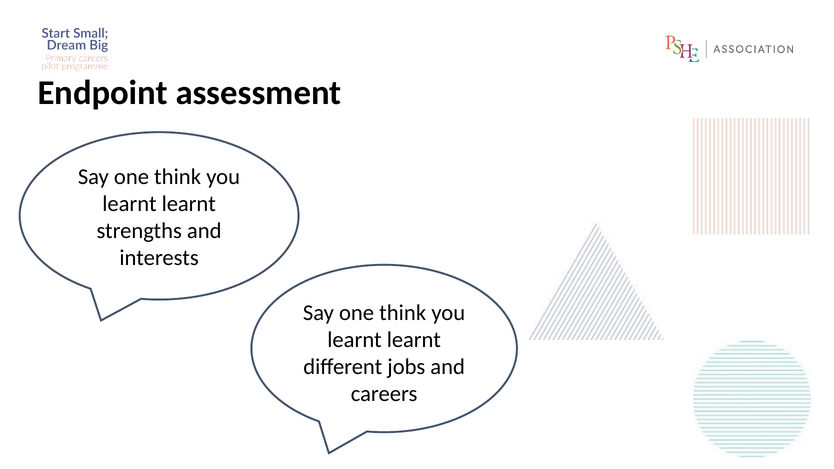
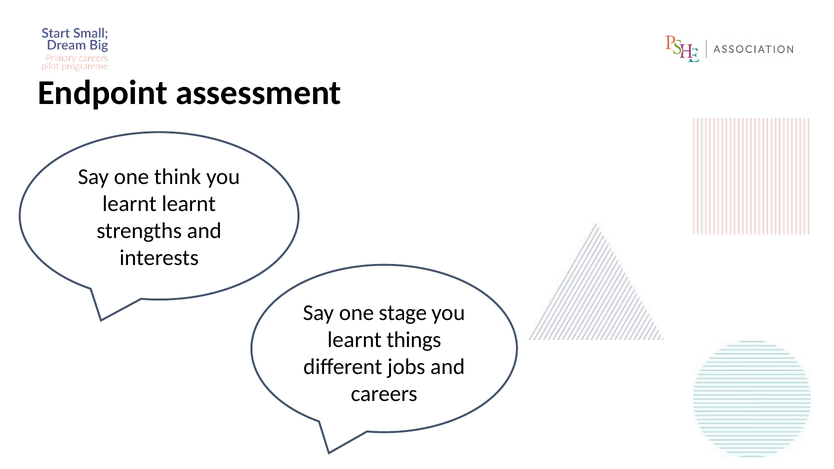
think: think -> stage (403, 313)
learnt: learnt -> things (414, 340)
